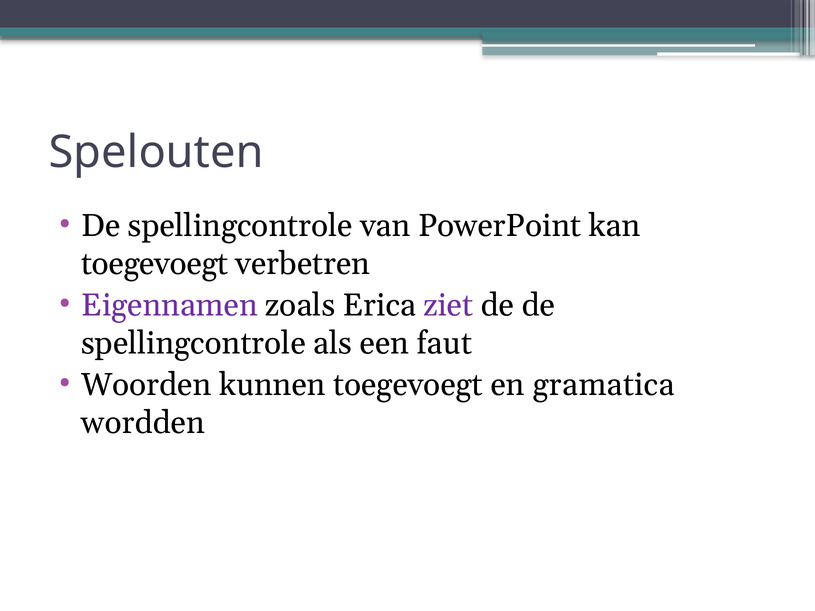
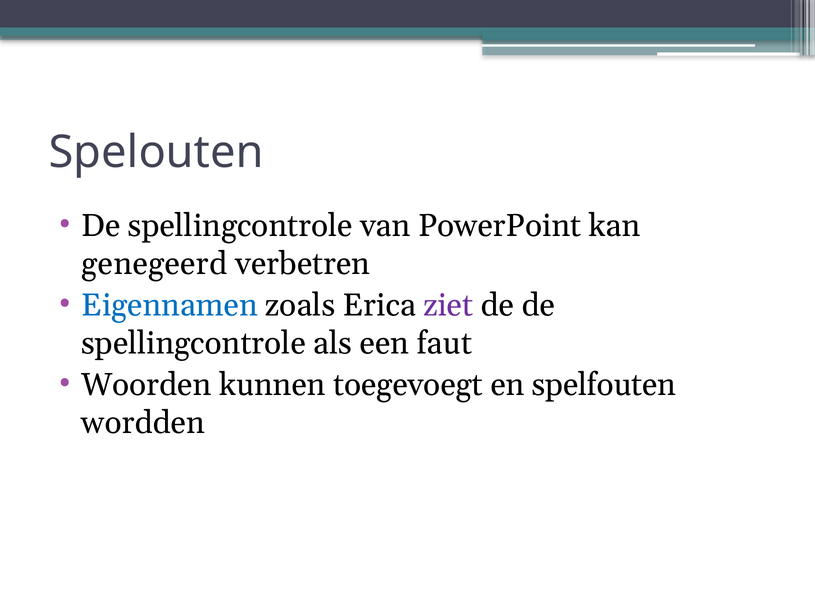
toegevoegt: toegevoegt -> genegeerd (154, 264)
Eigennamen colour: purple -> blue (170, 305)
gramatica: gramatica -> spelfouten (604, 385)
